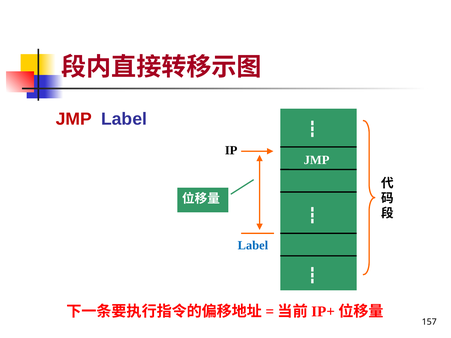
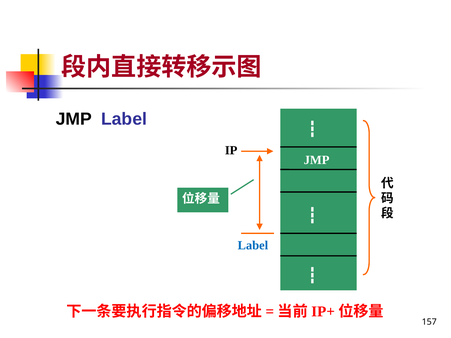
JMP colour: red -> black (74, 119)
